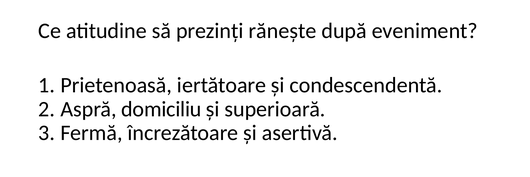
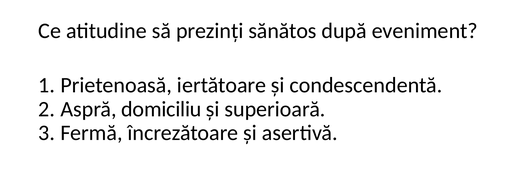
rănește: rănește -> sănătos (283, 31)
